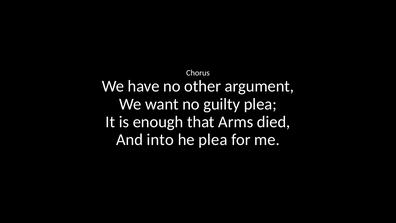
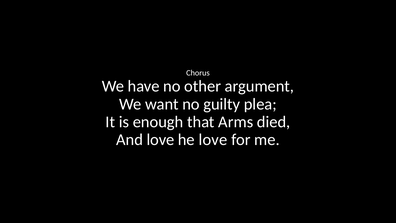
And into: into -> love (160, 140)
he plea: plea -> love (213, 140)
